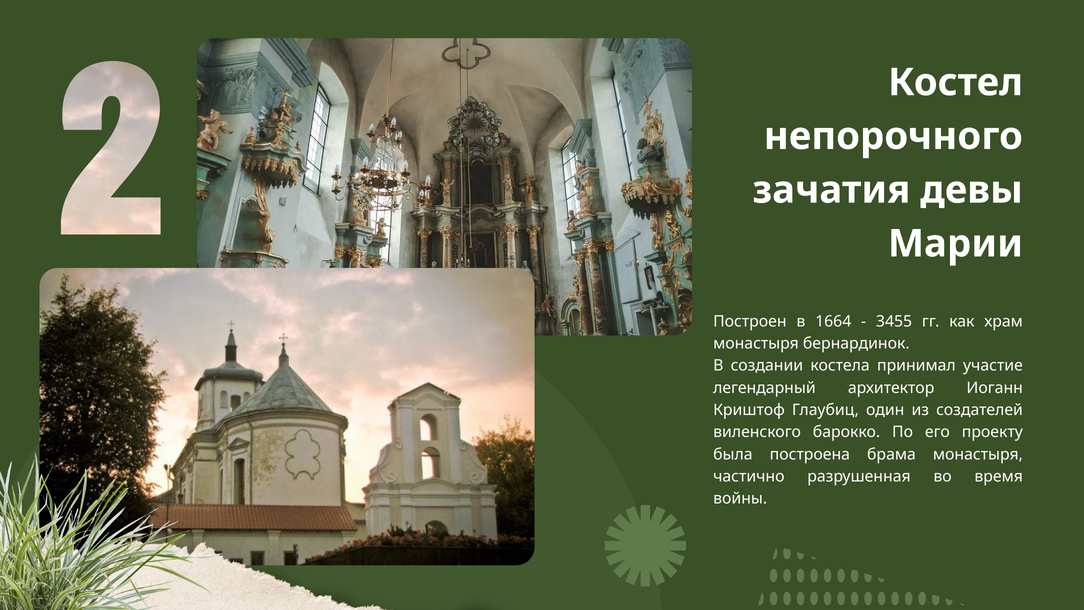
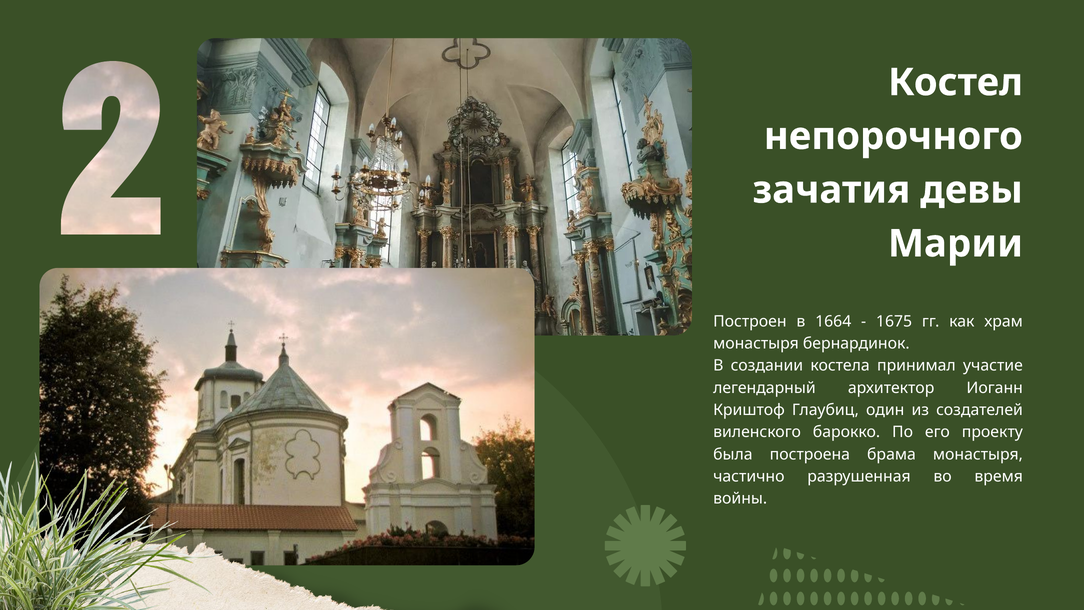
3455: 3455 -> 1675 (894, 321)
